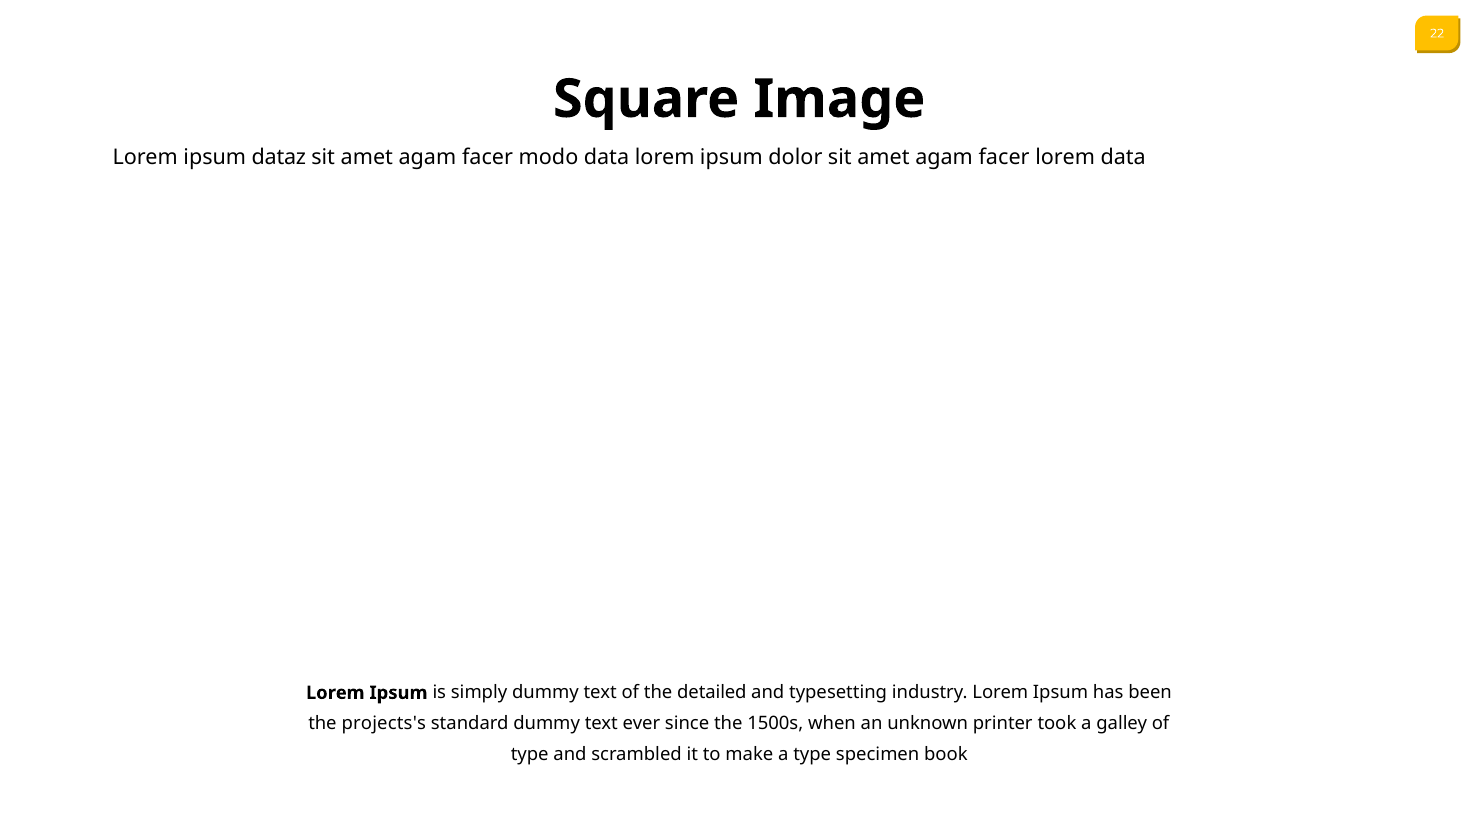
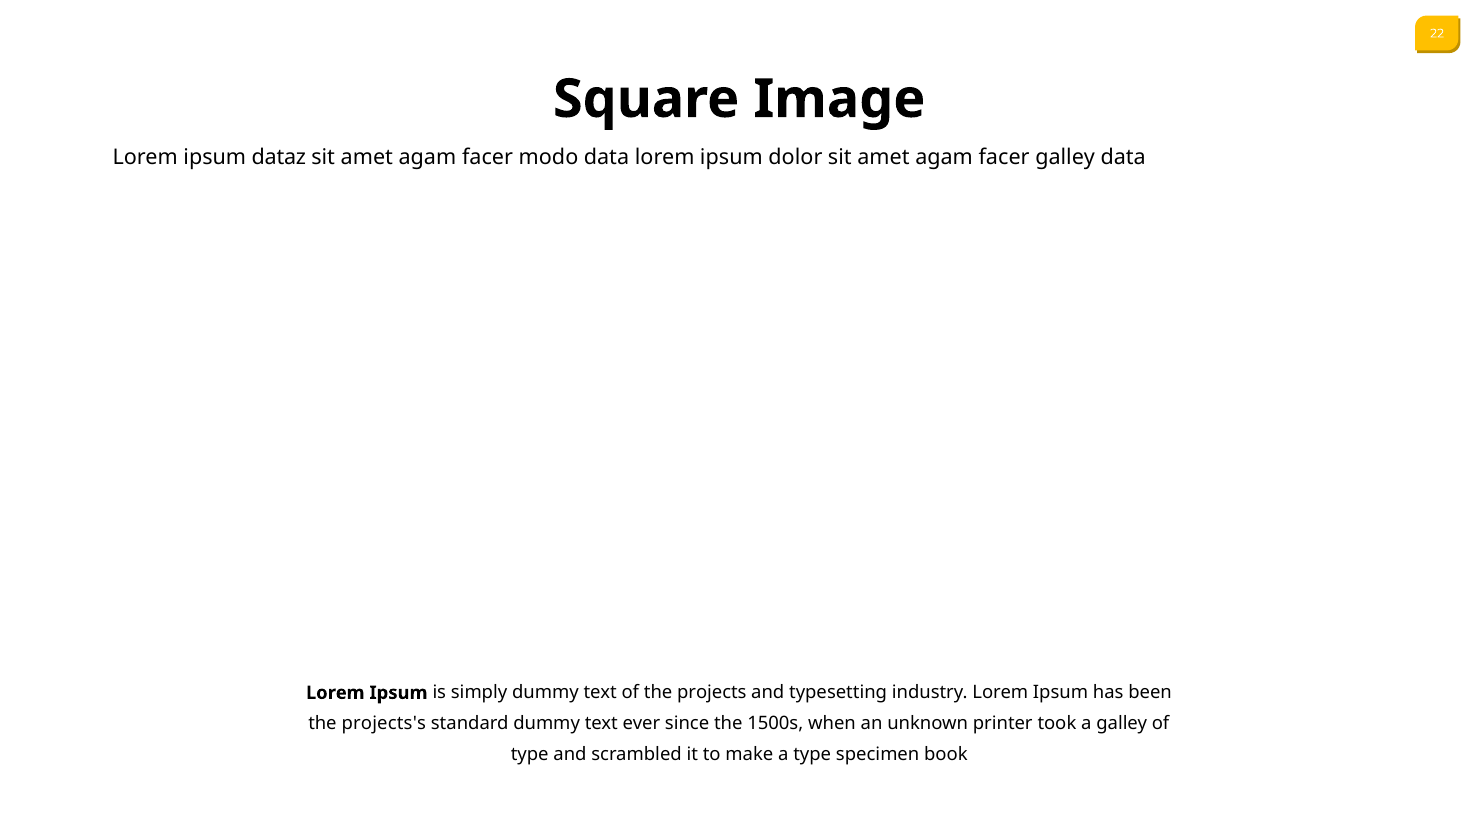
facer lorem: lorem -> galley (1065, 158)
detailed: detailed -> projects (712, 693)
